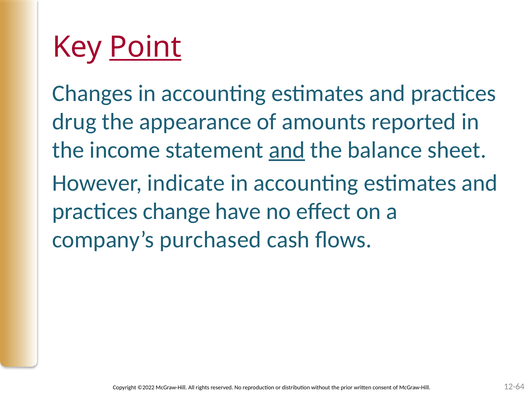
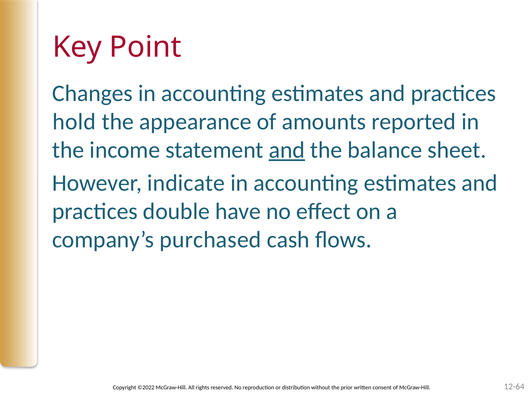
Point underline: present -> none (145, 47)
drug: drug -> hold (74, 122)
change: change -> double (176, 211)
